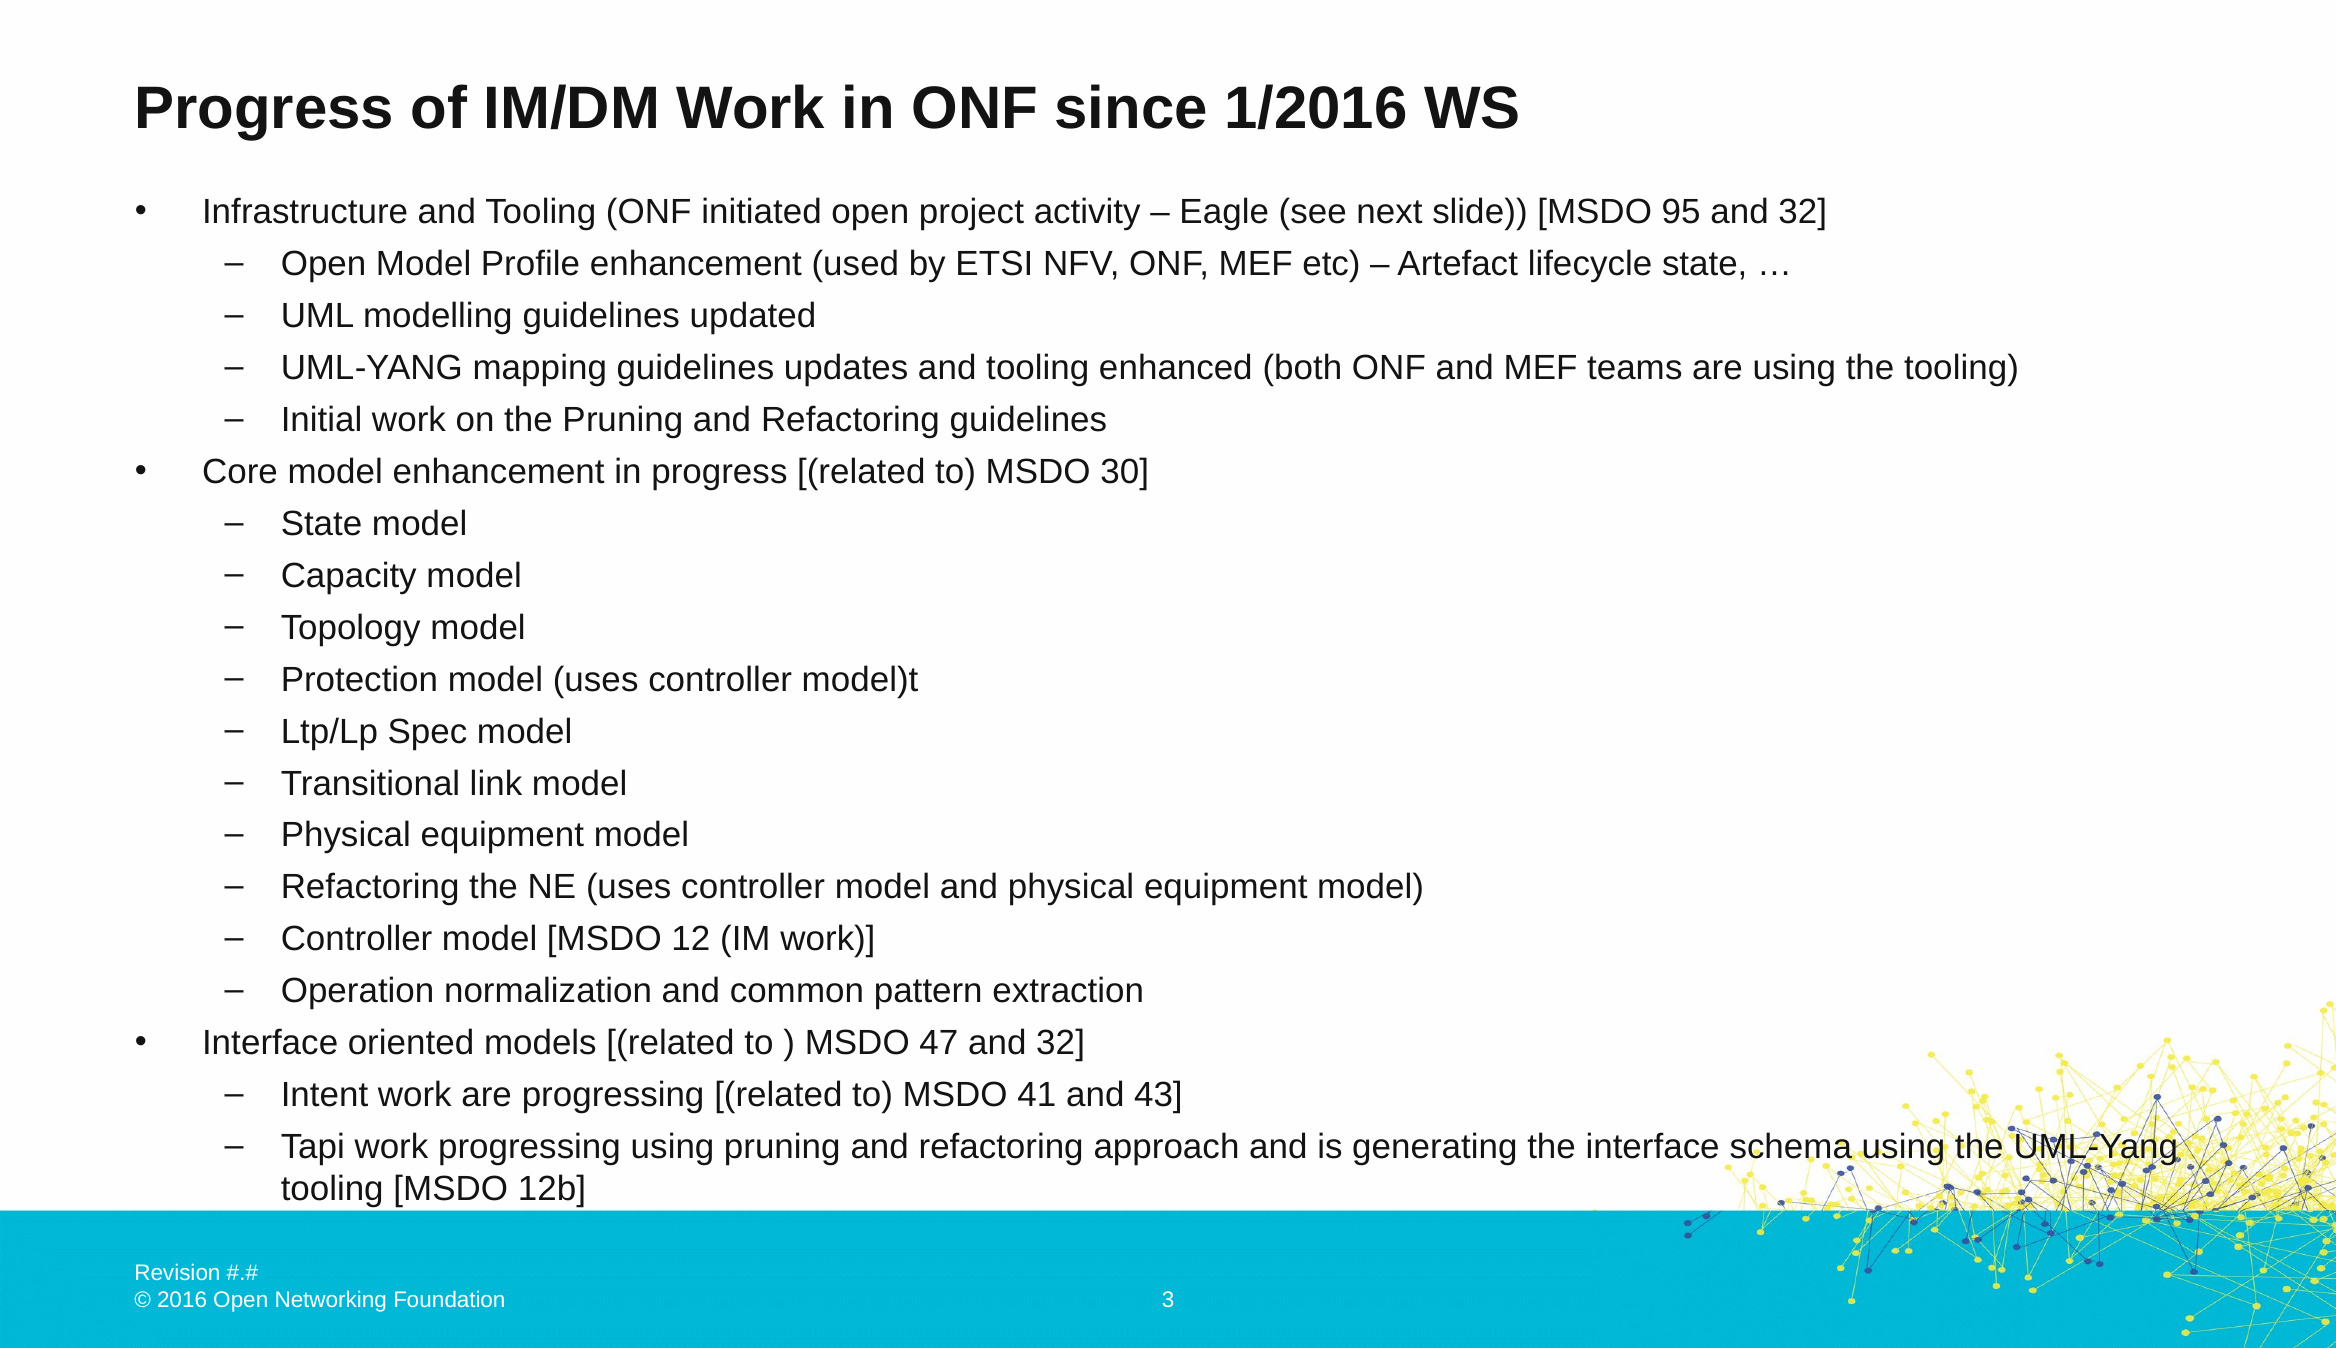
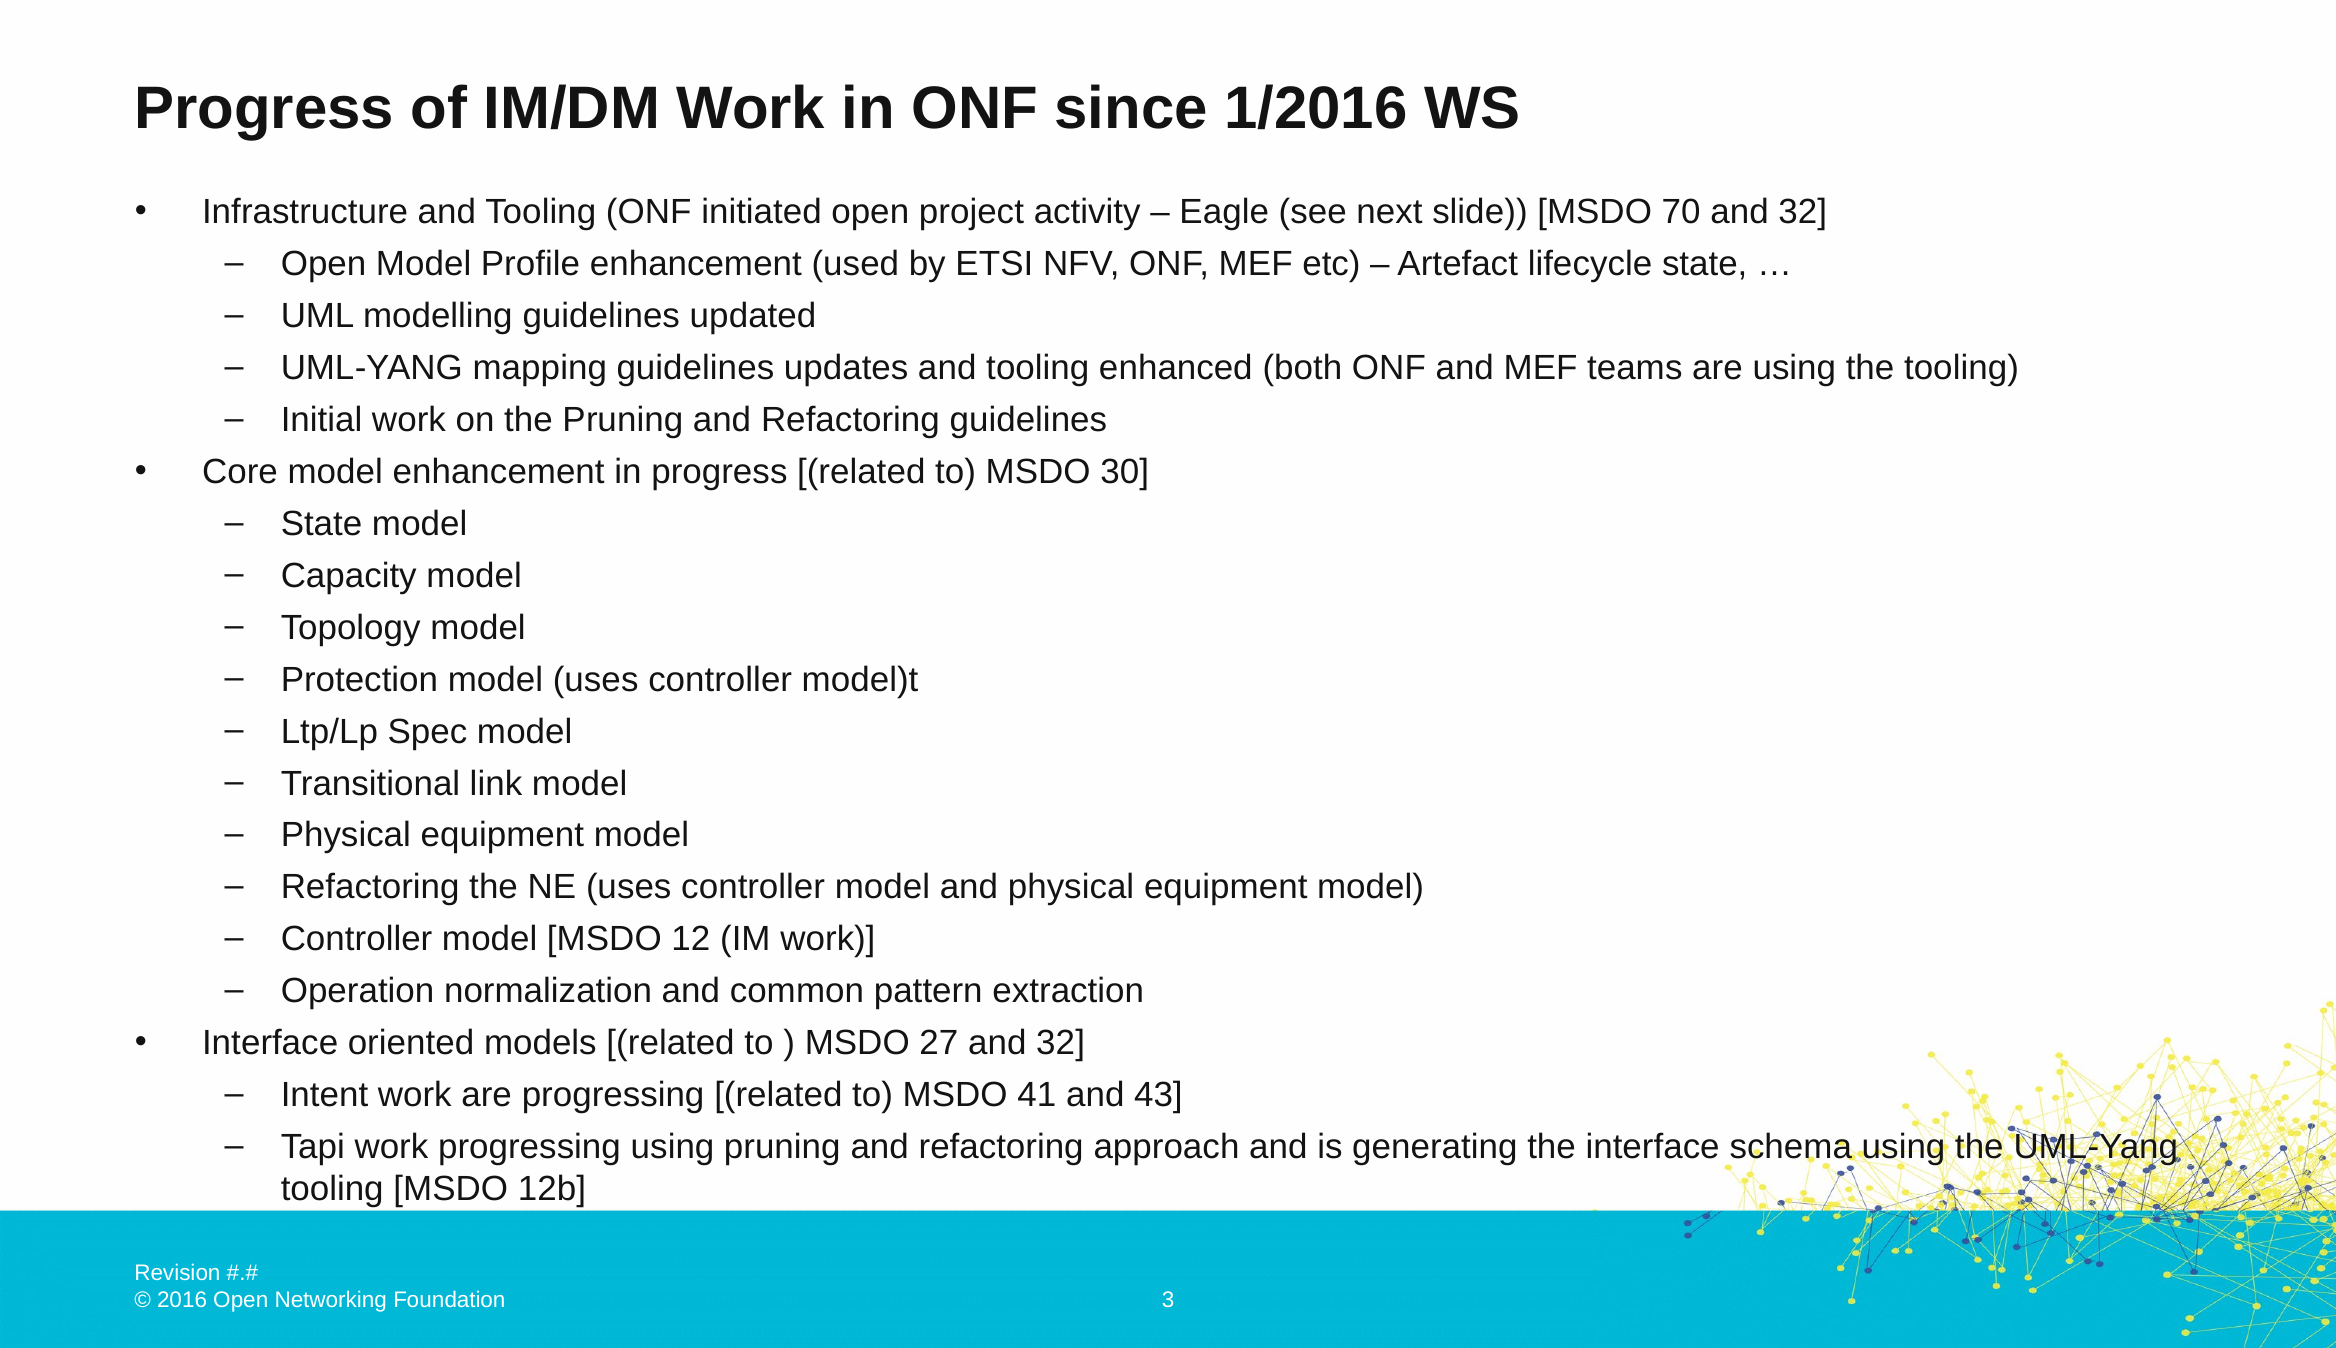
95: 95 -> 70 (1681, 212)
47: 47 -> 27 (939, 1043)
